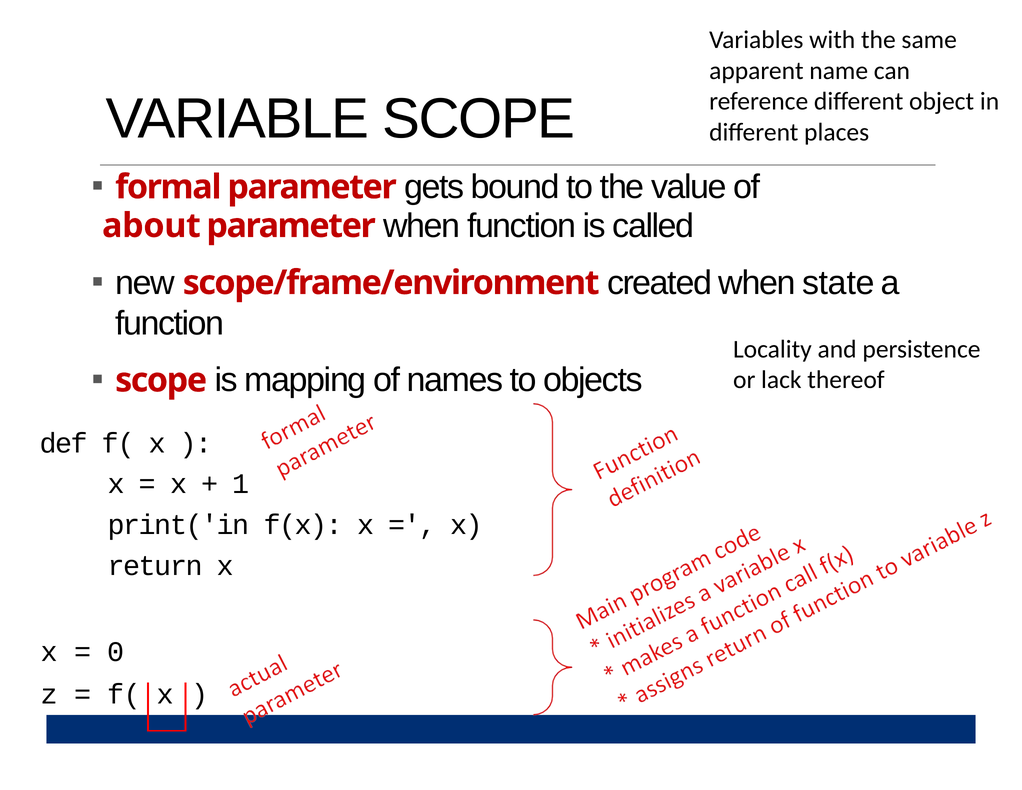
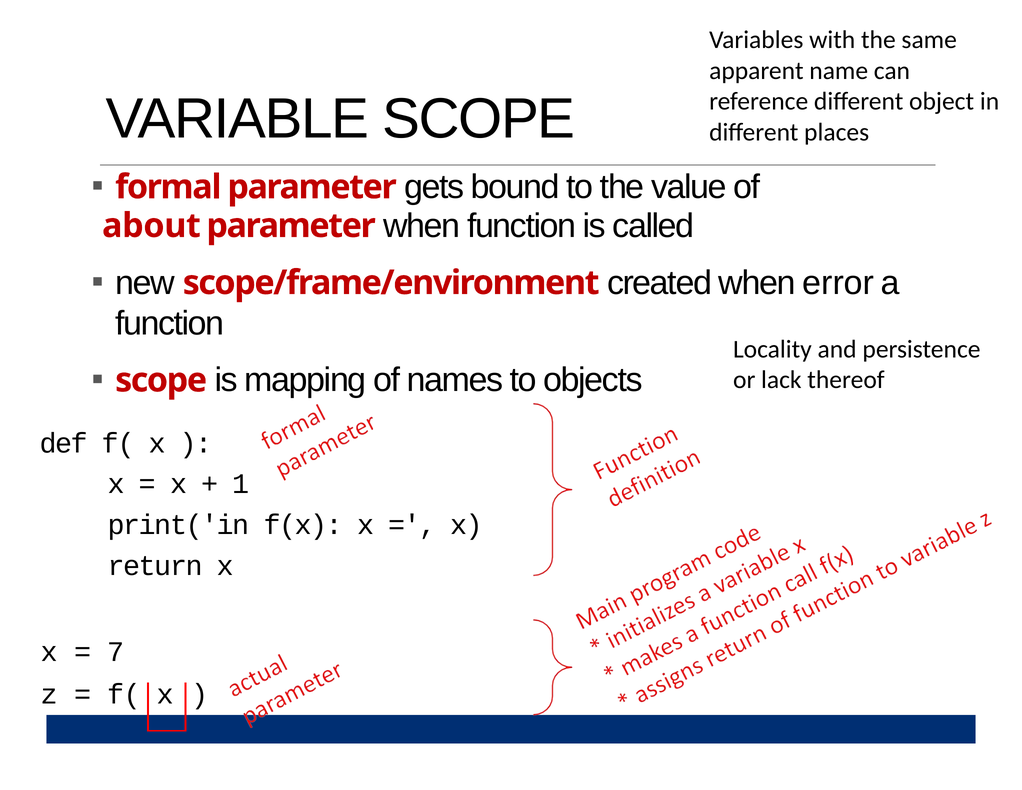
state: state -> error (838, 283)
0: 0 -> 7 (116, 652)
